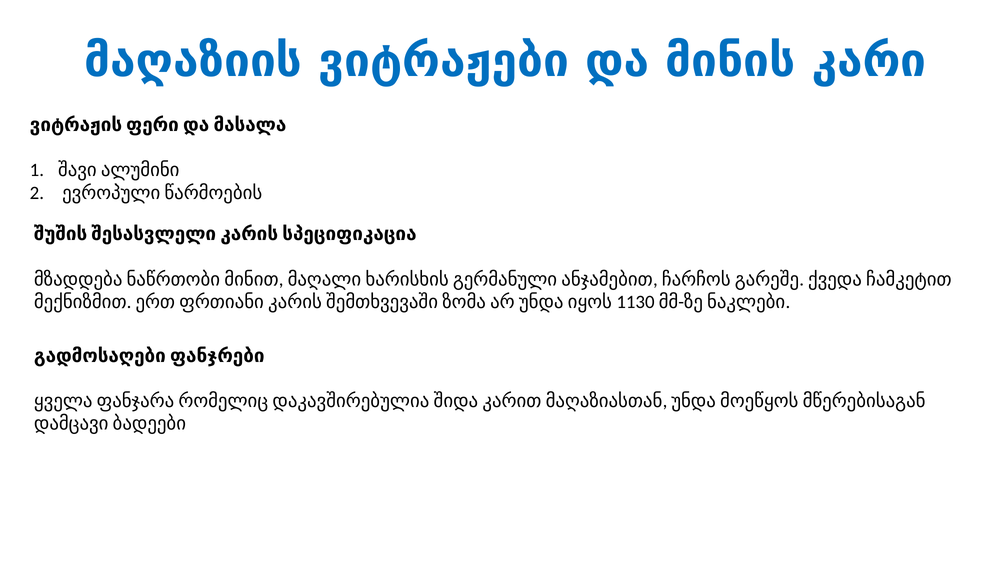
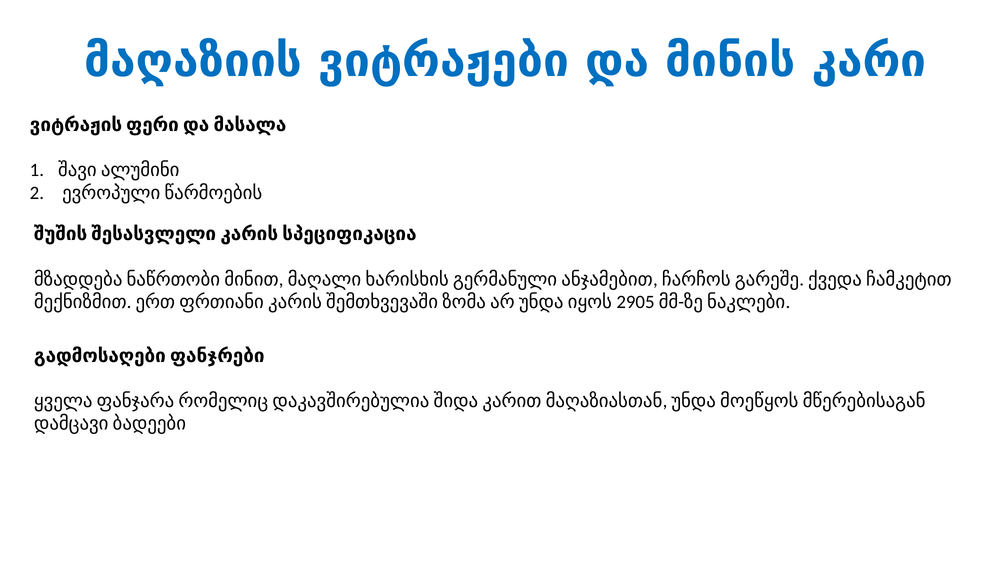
1130: 1130 -> 2905 (635, 302)
